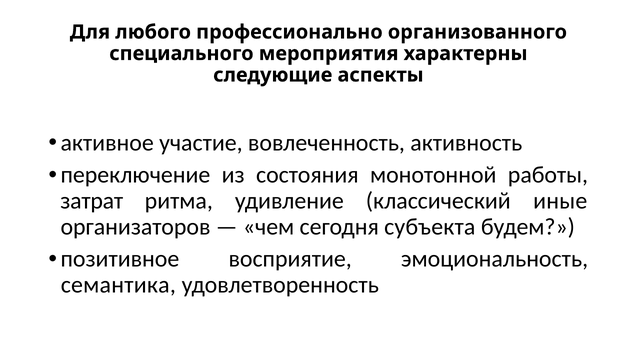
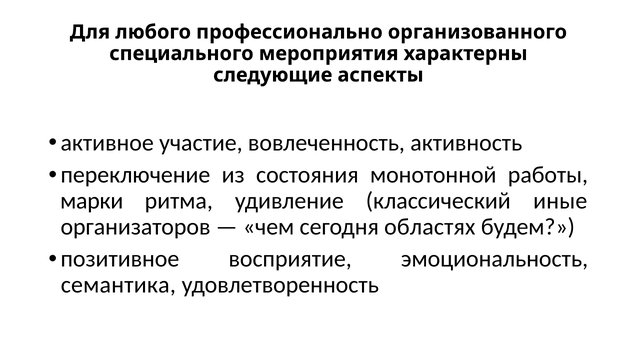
затрат: затрат -> марки (92, 201)
субъекта: субъекта -> областях (430, 227)
